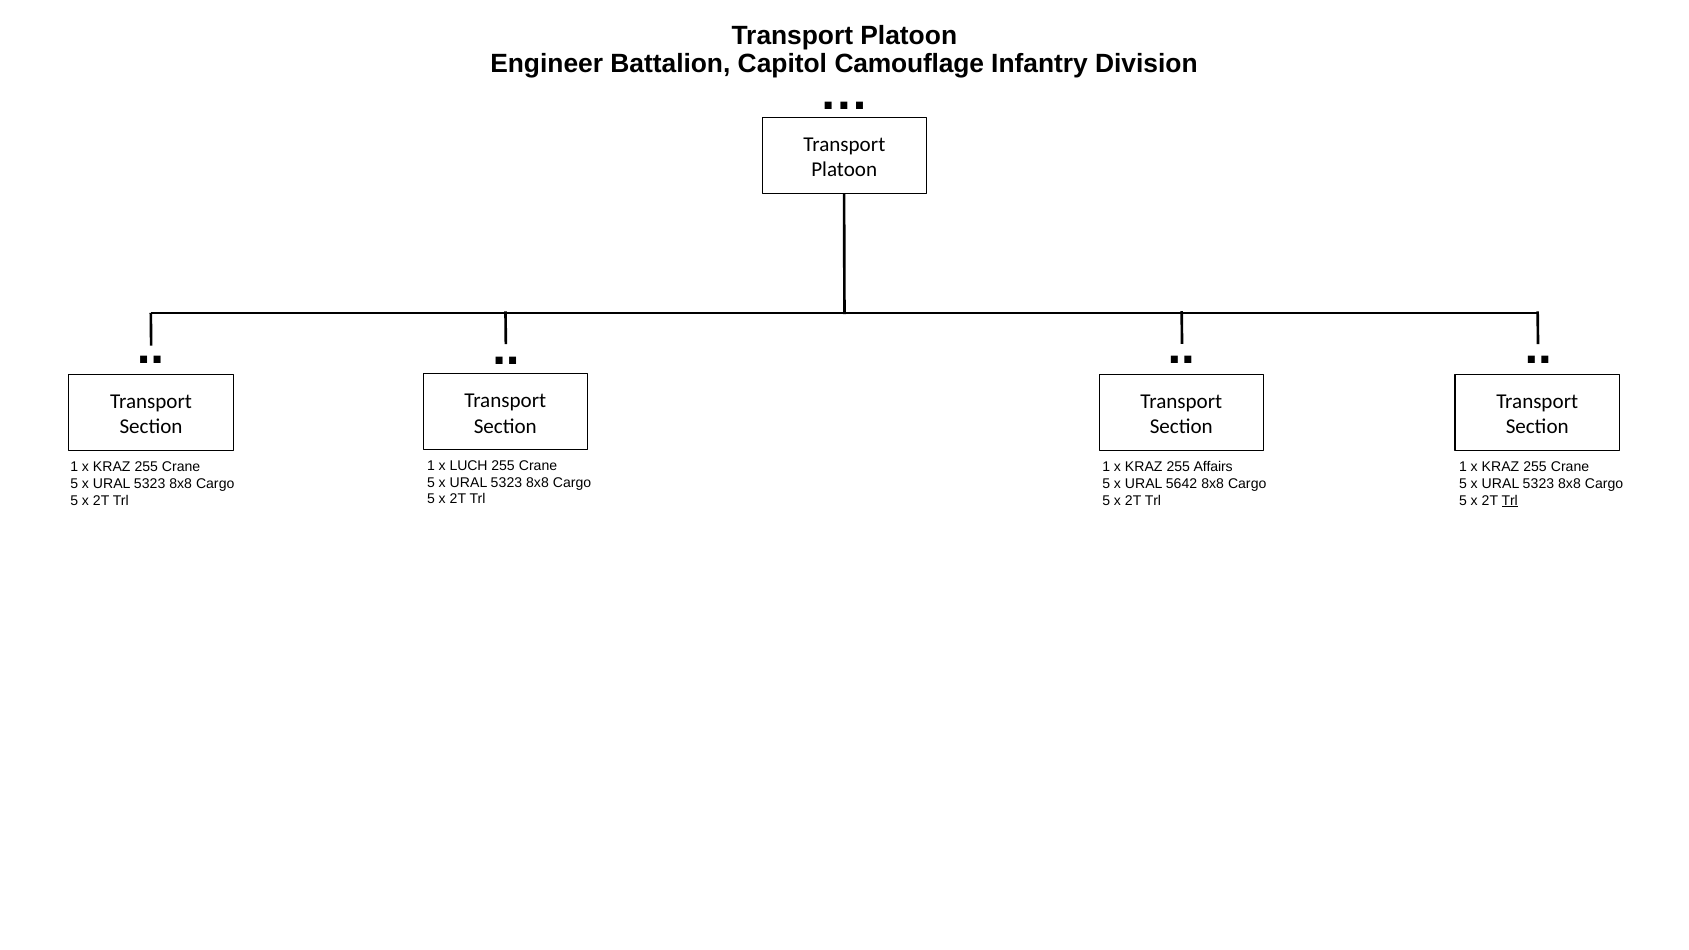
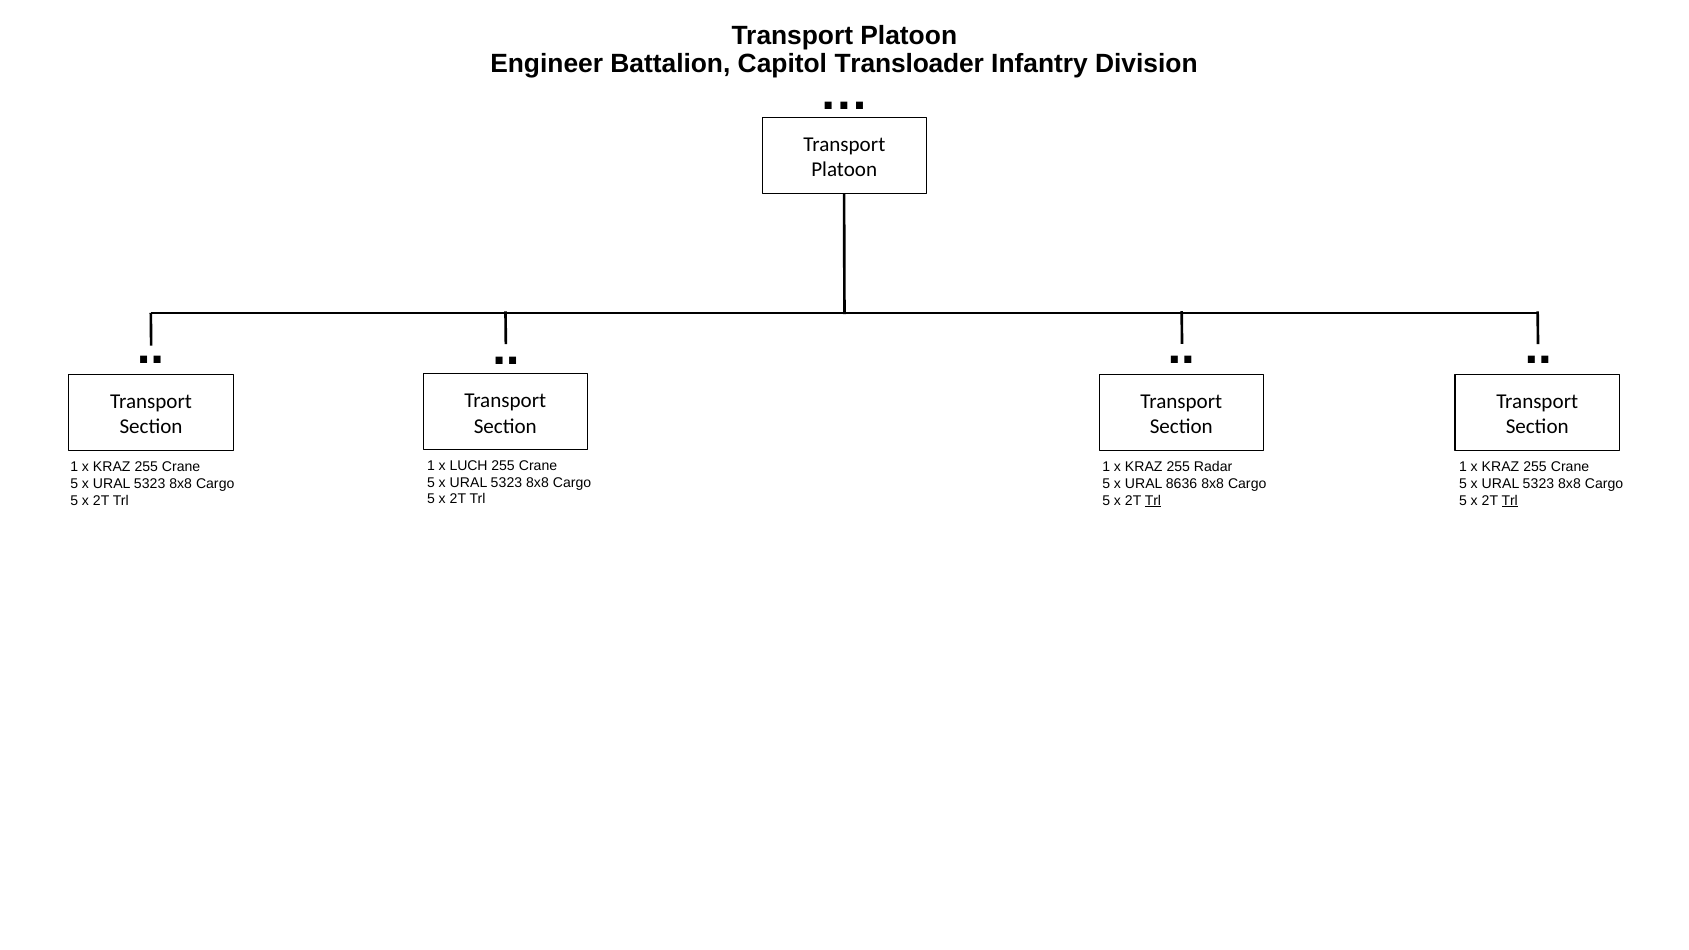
Camouflage: Camouflage -> Transloader (909, 64)
Affairs: Affairs -> Radar (1213, 467)
5642: 5642 -> 8636 (1182, 484)
Trl underline: none -> present (1153, 501)
